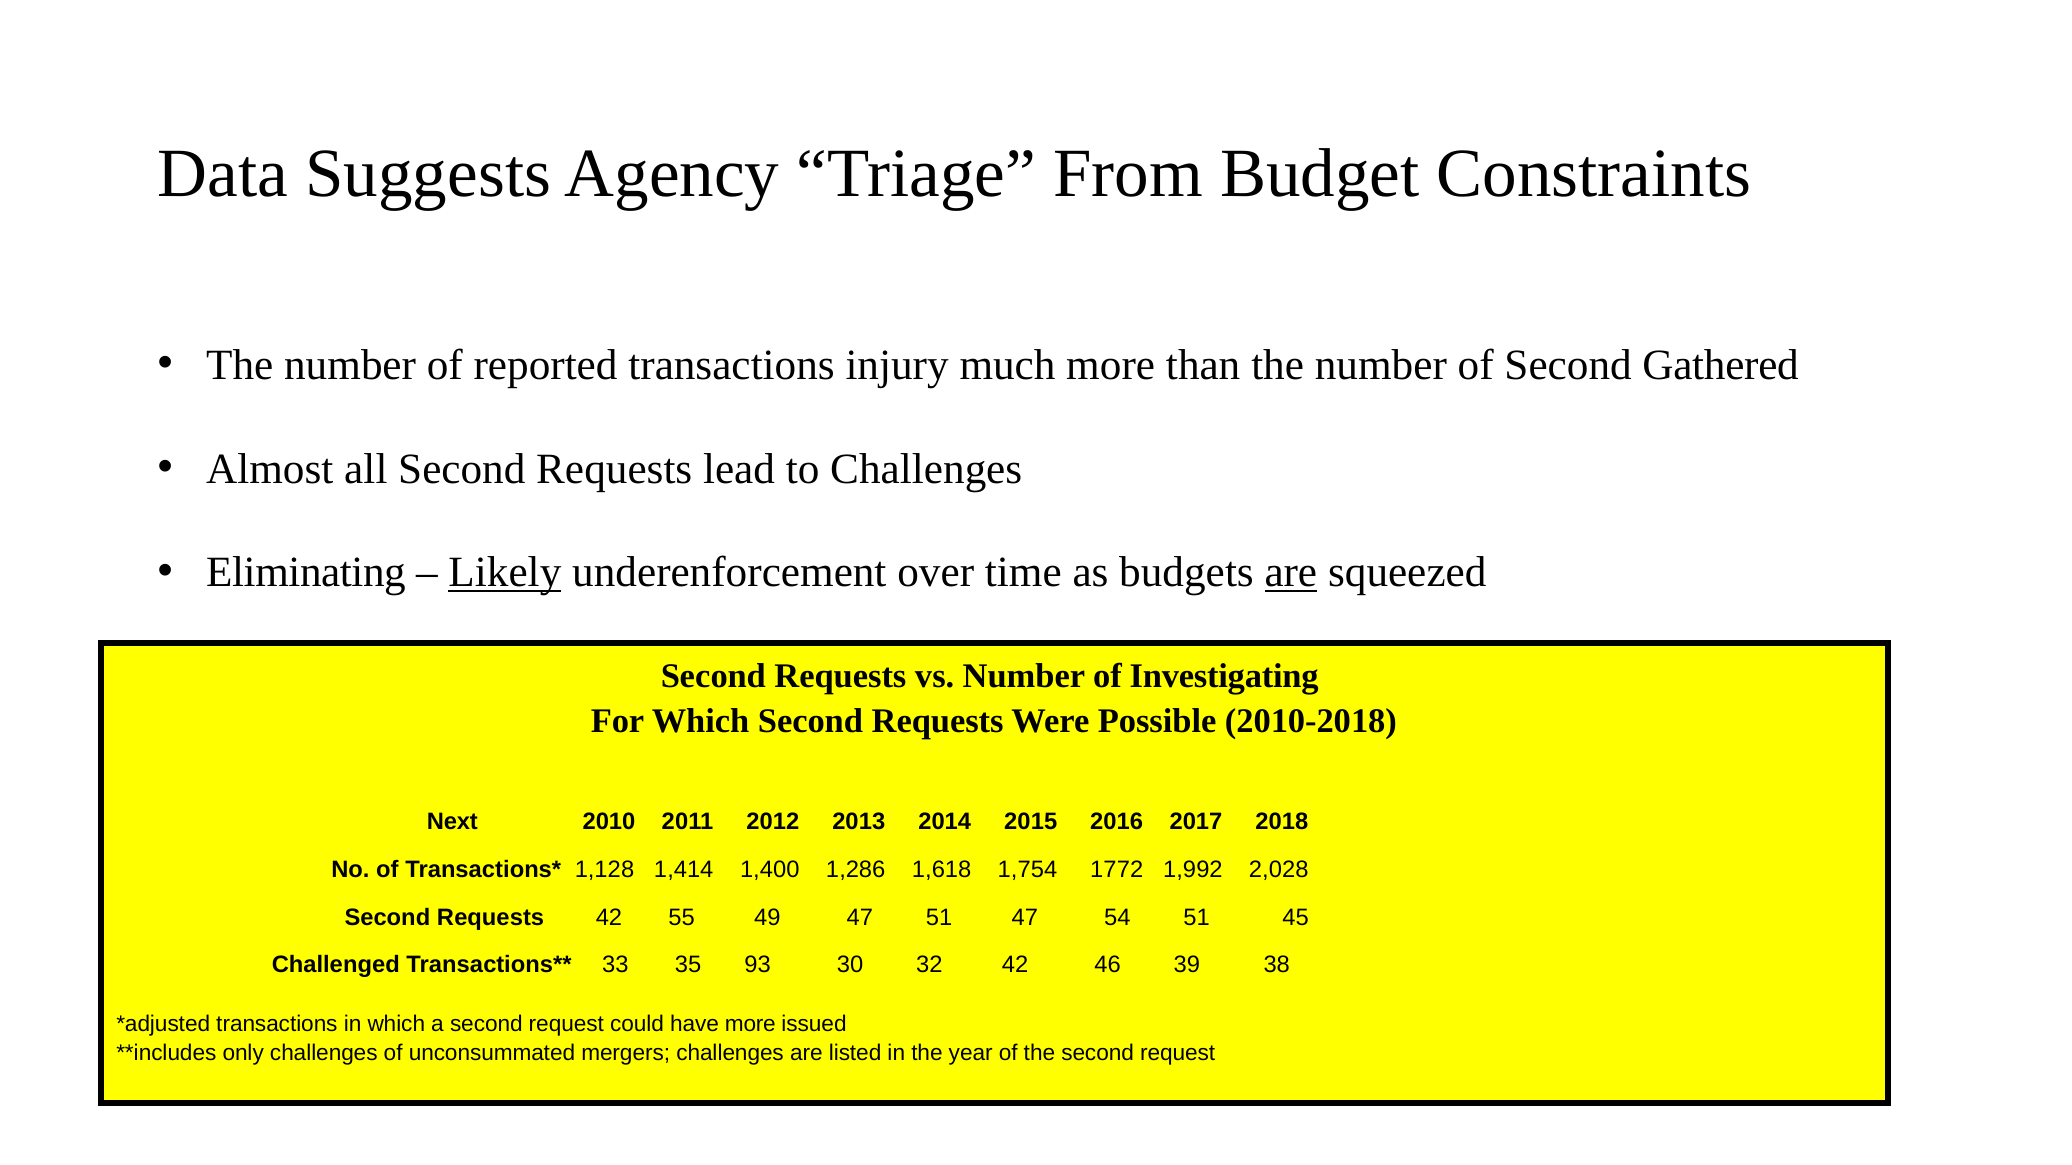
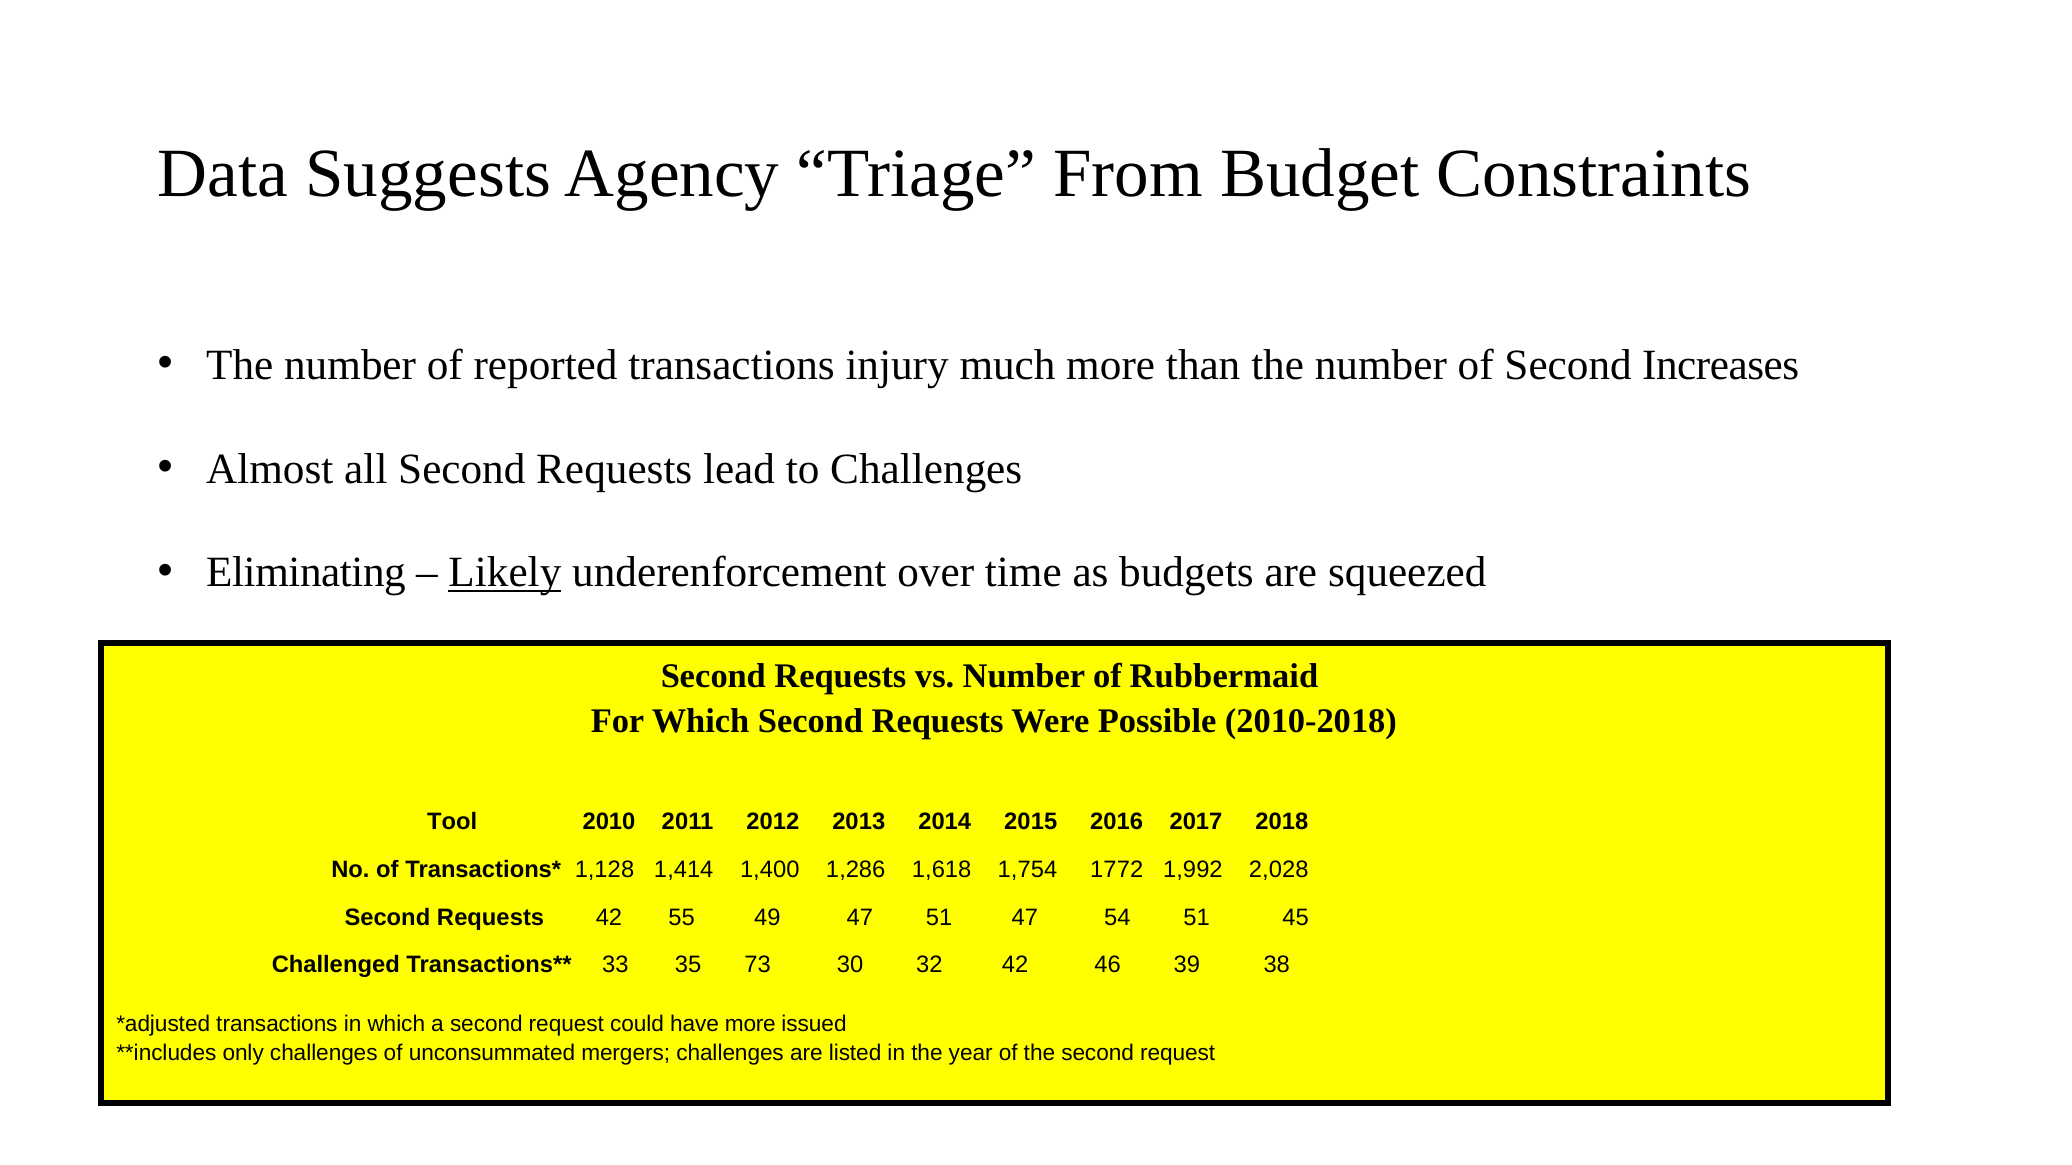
Gathered: Gathered -> Increases (1721, 365)
are underline: present -> none (1291, 573)
Investigating: Investigating -> Rubbermaid (1224, 677)
Next: Next -> Tool (452, 822)
93: 93 -> 73 (758, 965)
